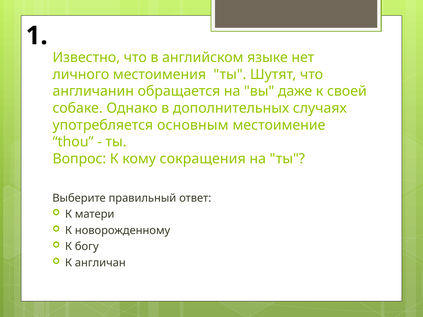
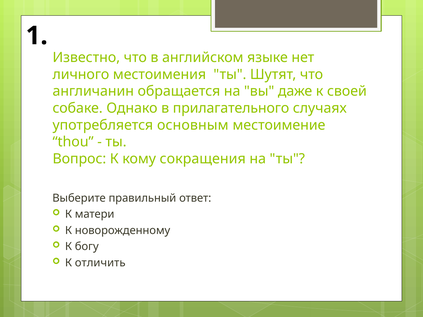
дополнительных: дополнительных -> прилагательного (231, 108)
англичан: англичан -> отличить (100, 263)
